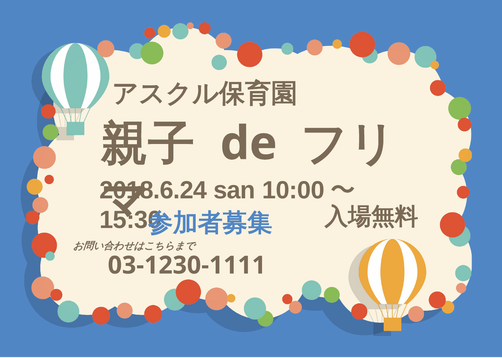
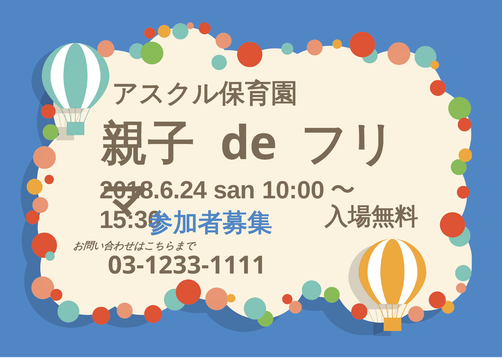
03-1230-1111: 03-1230-1111 -> 03-1233-1111 (187, 265)
